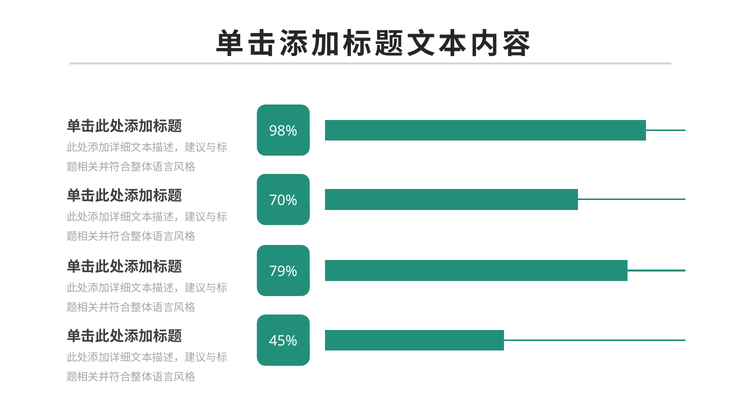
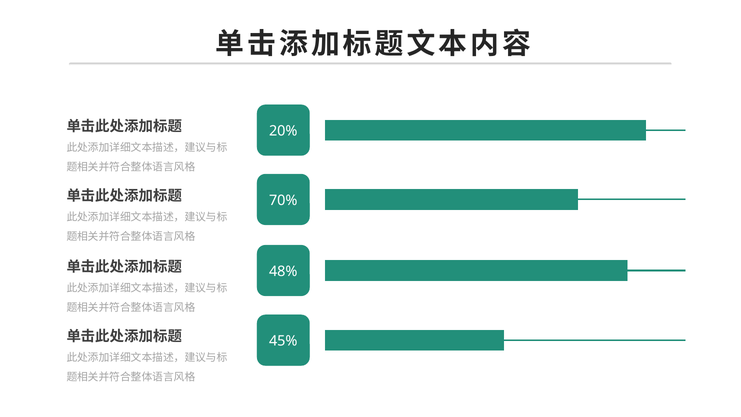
98%: 98% -> 20% (283, 131)
79%: 79% -> 48% (283, 271)
